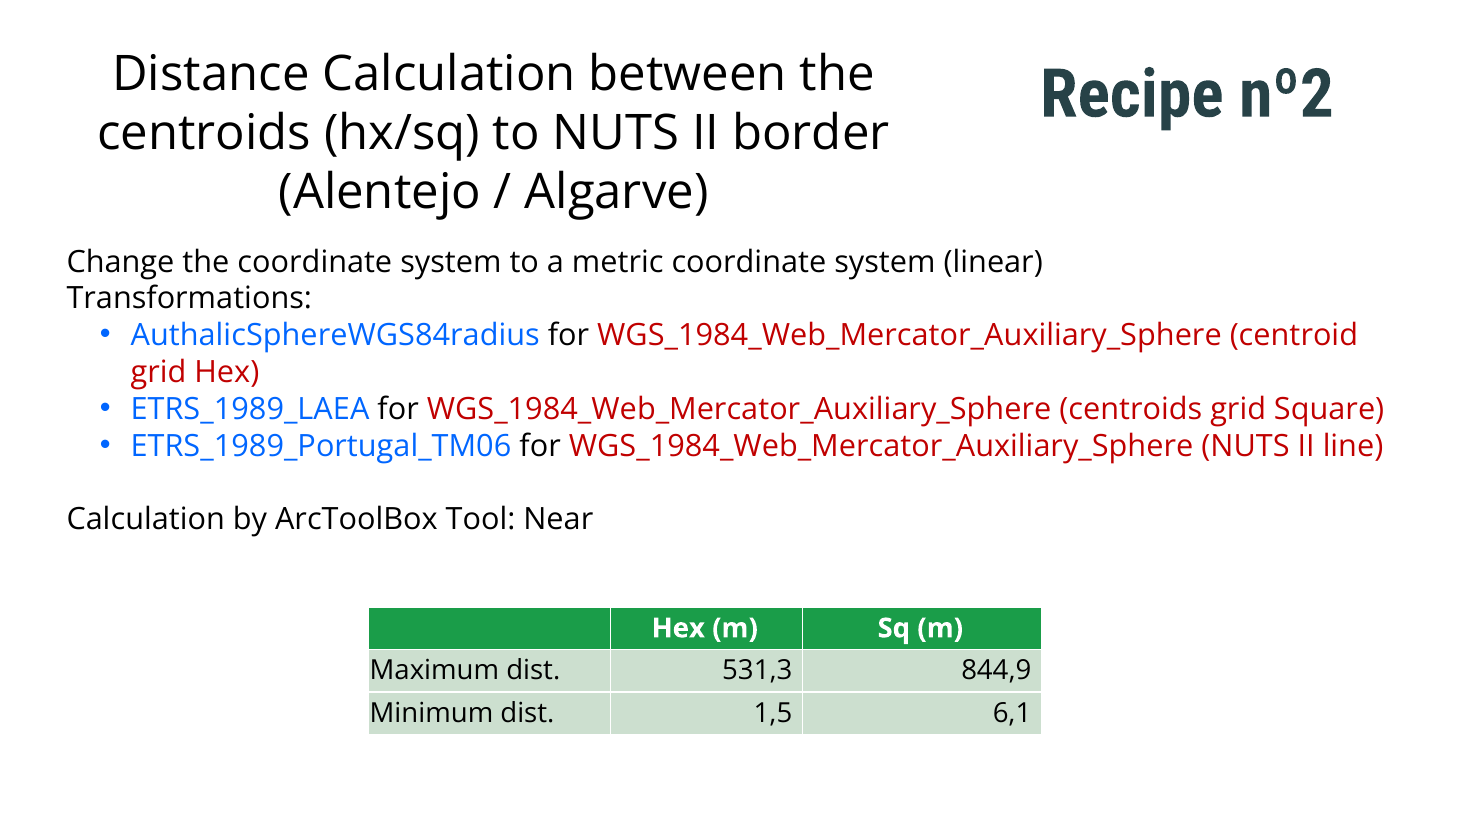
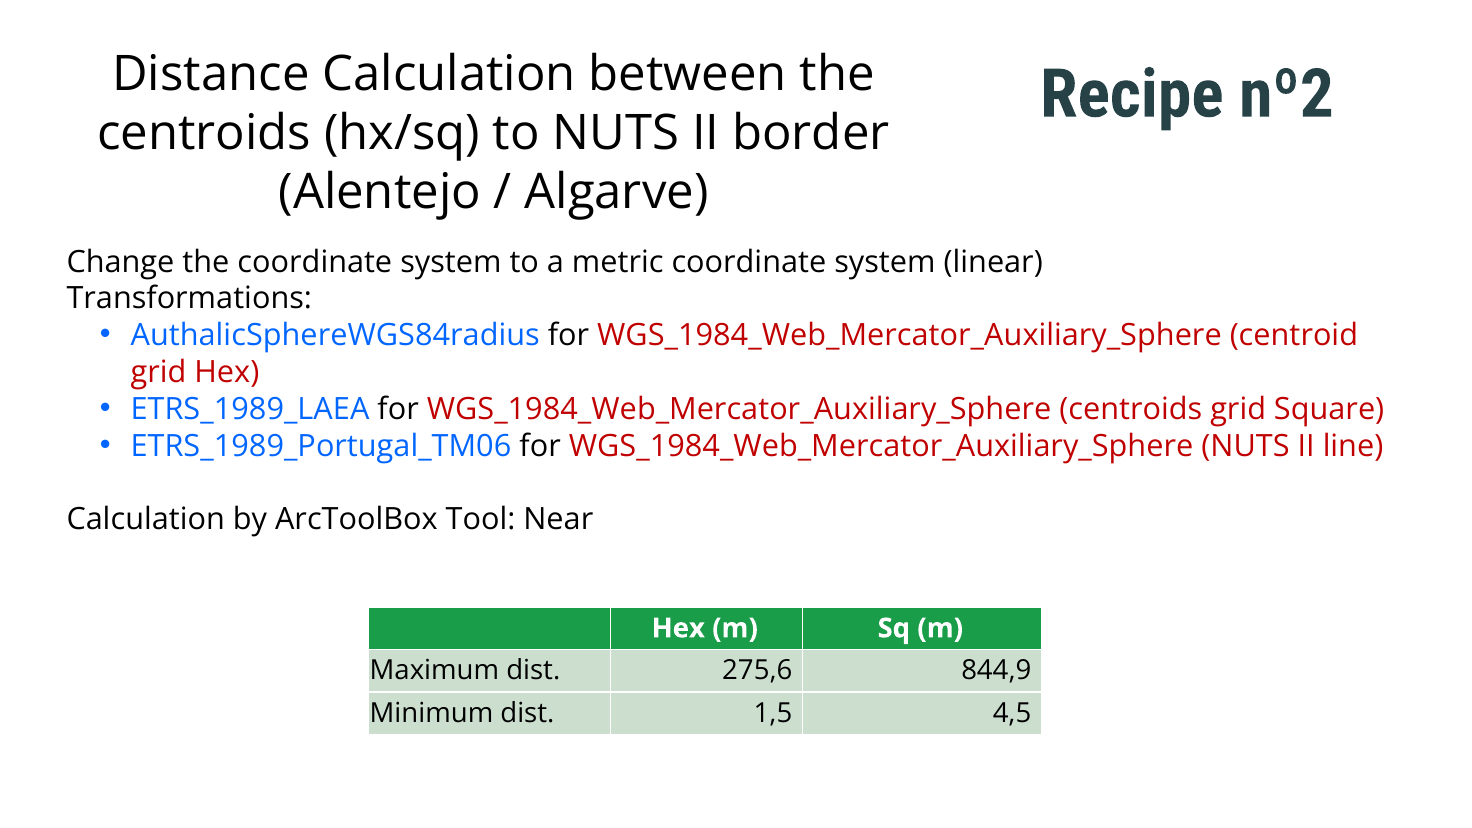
531,3: 531,3 -> 275,6 (757, 671)
6,1: 6,1 -> 4,5 (1012, 713)
